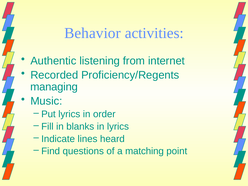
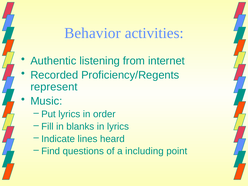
managing: managing -> represent (54, 87)
matching: matching -> including (144, 151)
